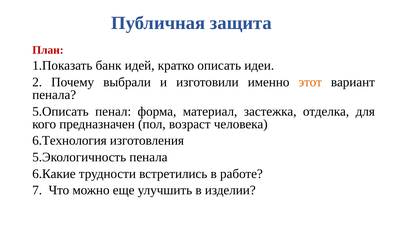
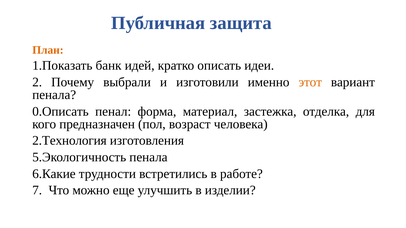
План colour: red -> orange (48, 50)
5.Описать: 5.Описать -> 0.Описать (60, 112)
6.Технология: 6.Технология -> 2.Технология (69, 141)
